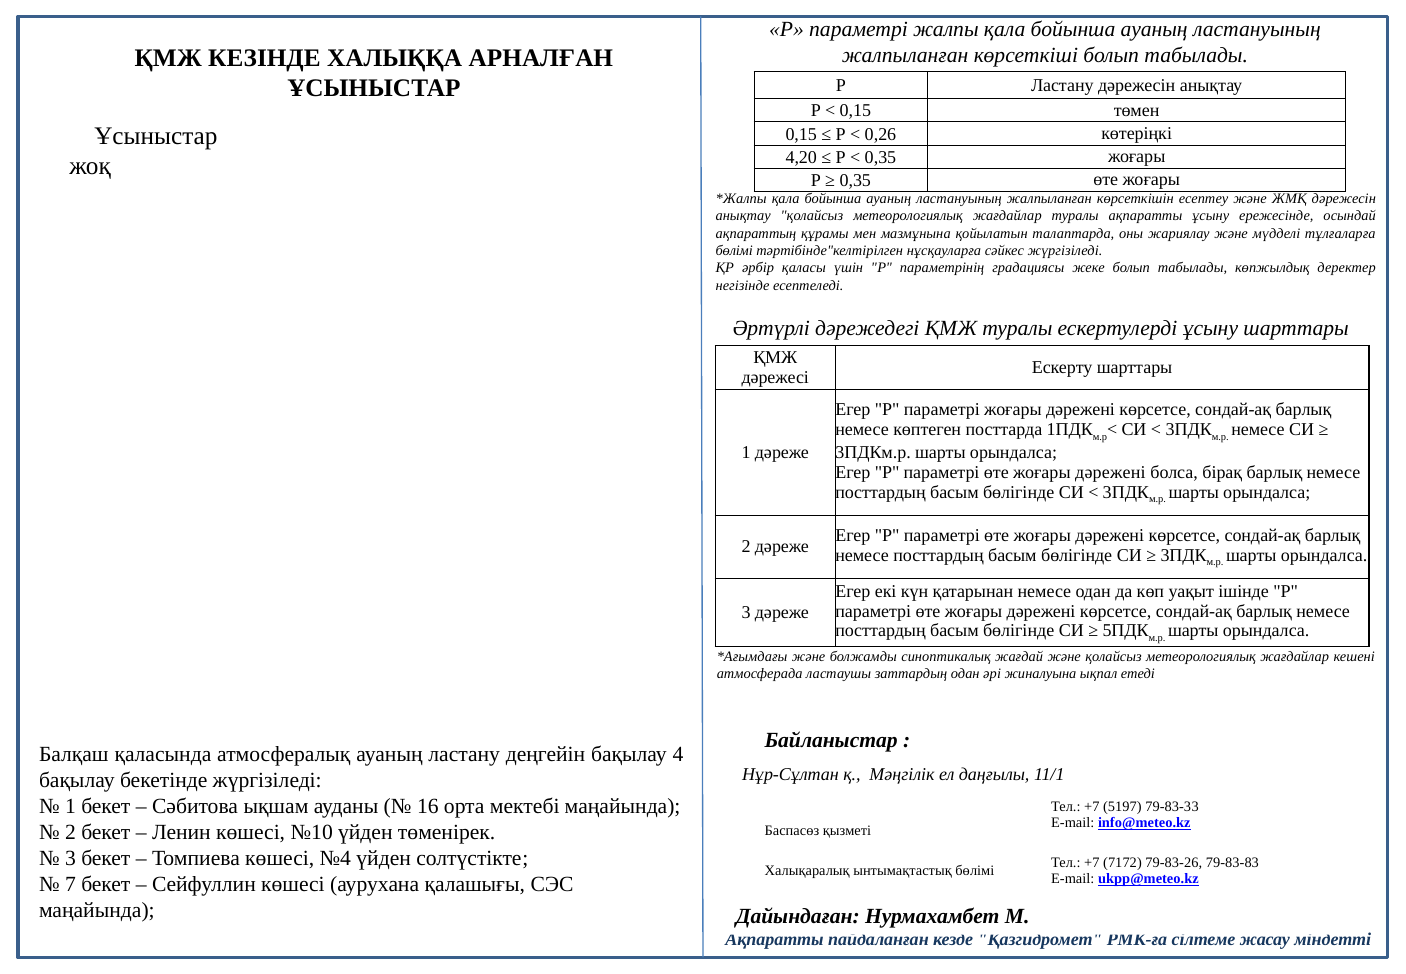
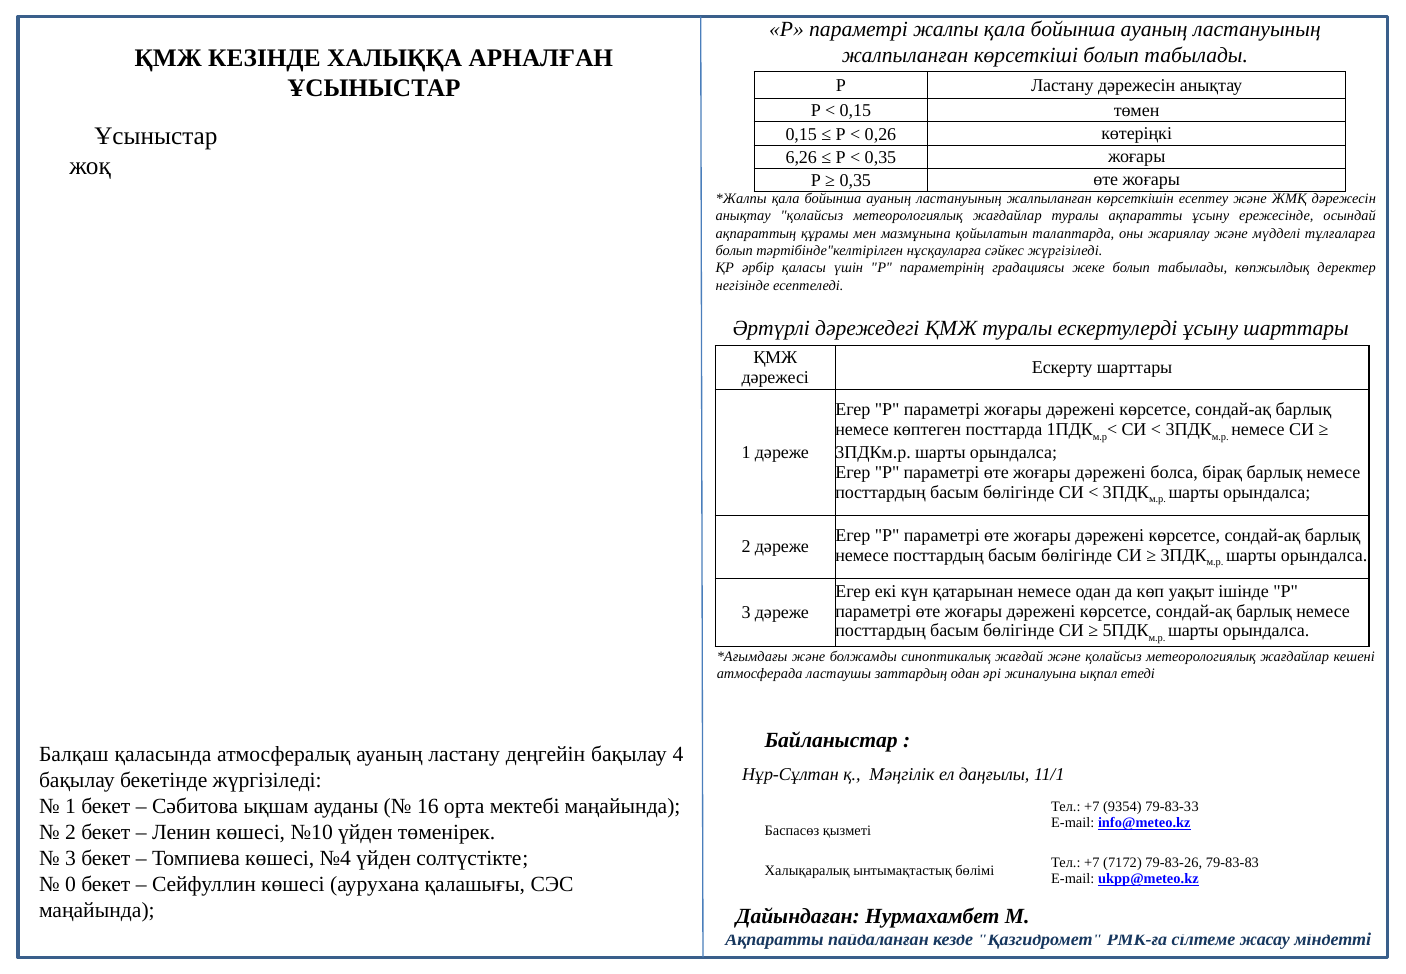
4,20: 4,20 -> 6,26 (801, 157)
бөлімі: бөлімі -> болып (734, 251)
5197: 5197 -> 9354 (1122, 806)
7: 7 -> 0 (70, 883)
